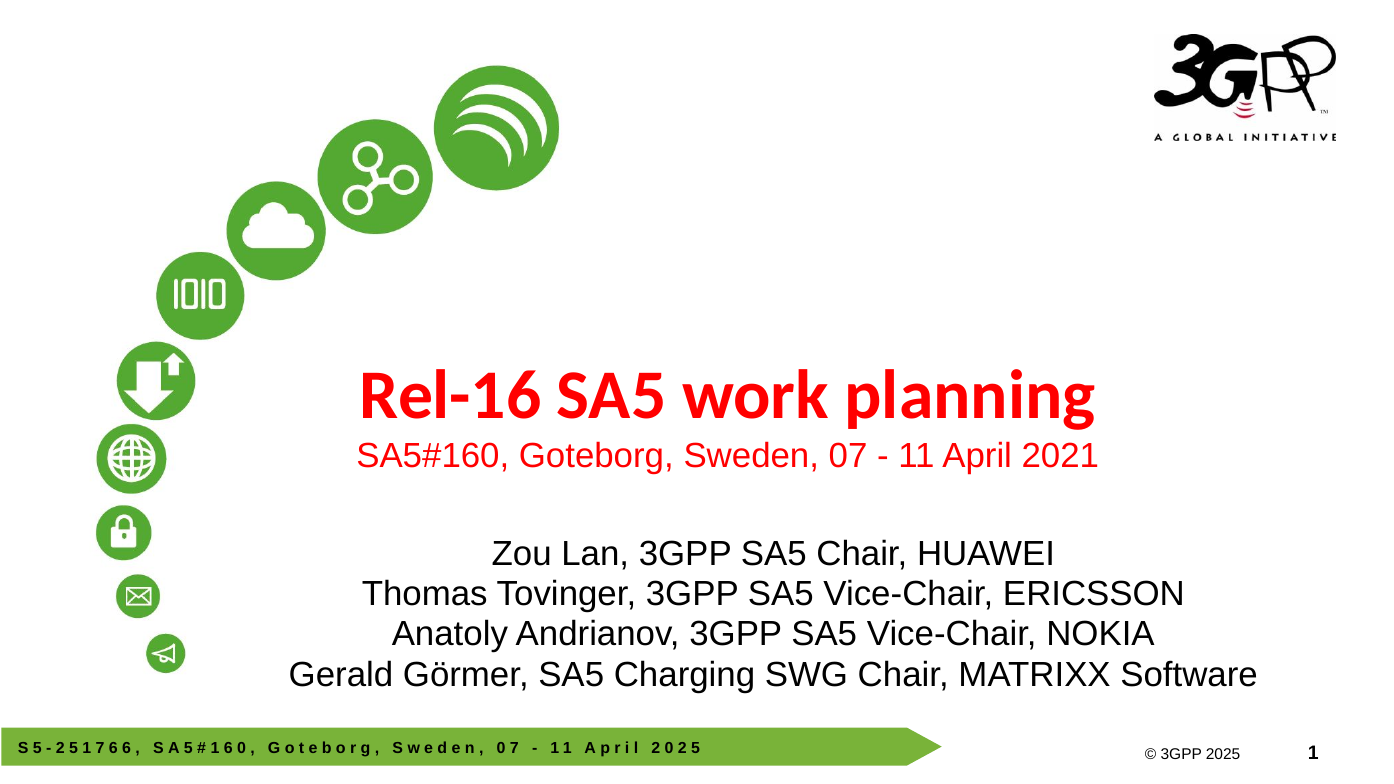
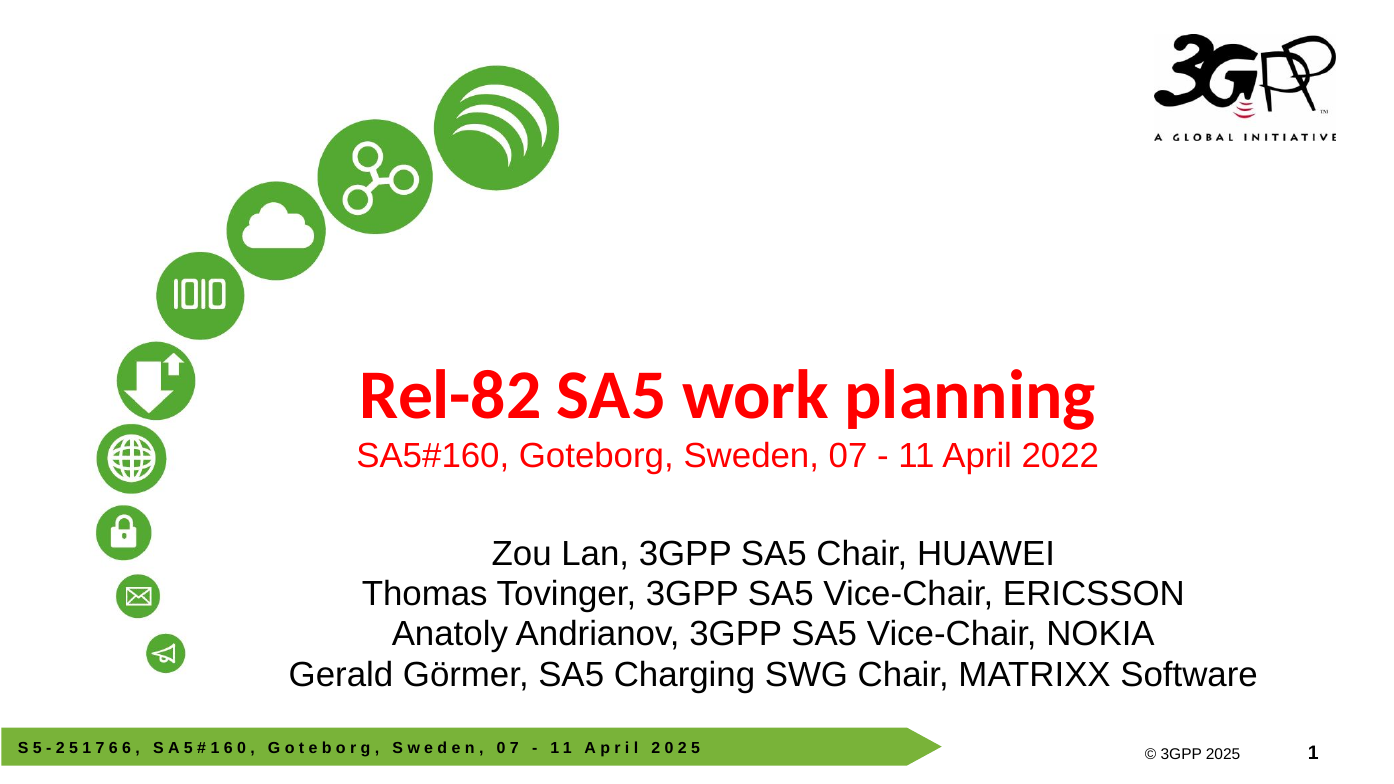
Rel-16: Rel-16 -> Rel-82 (450, 396)
2021: 2021 -> 2022 (1060, 456)
